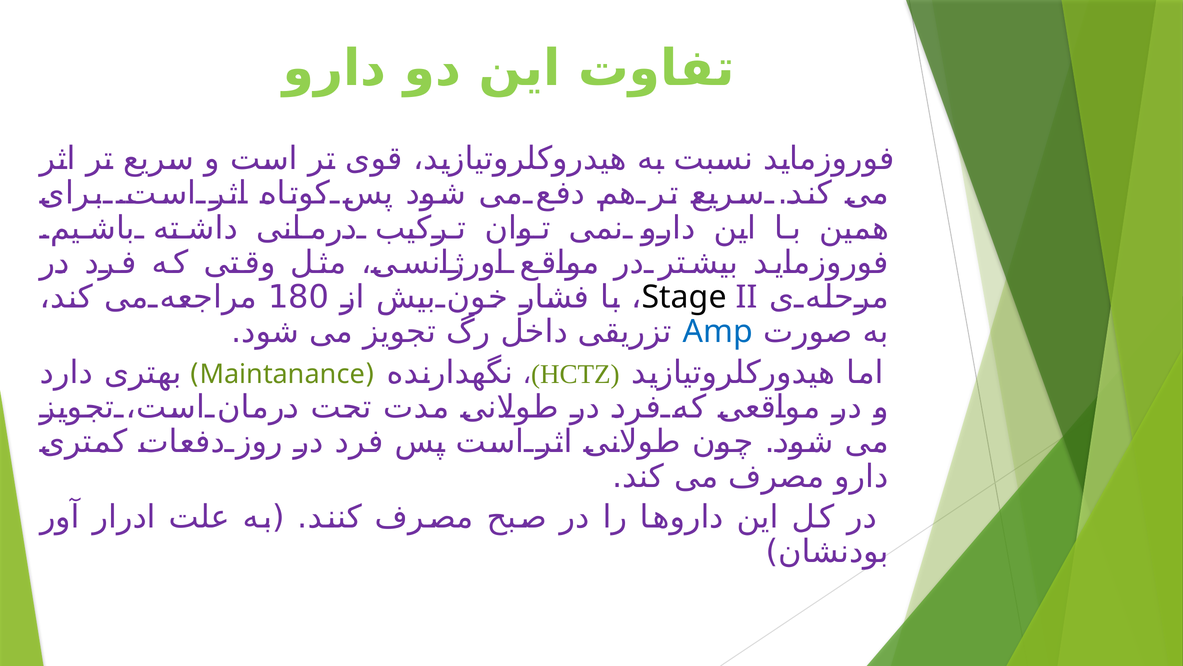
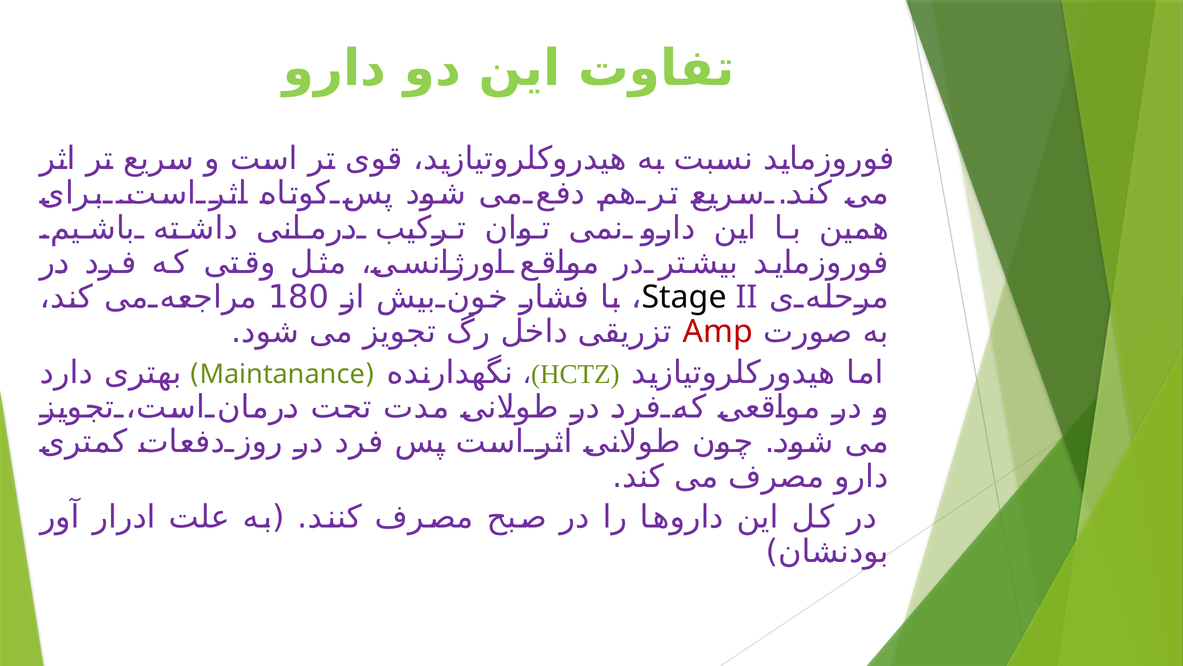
Amp colour: blue -> red (718, 332)
